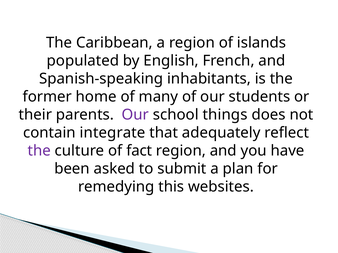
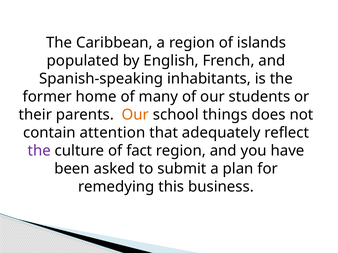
Our colour: purple -> orange (135, 115)
integrate: integrate -> attention (113, 133)
websites: websites -> business (221, 187)
